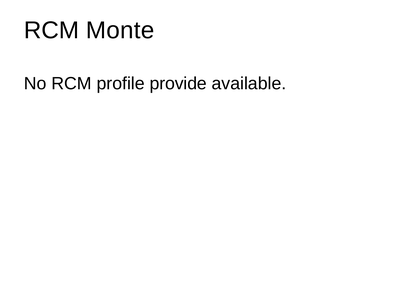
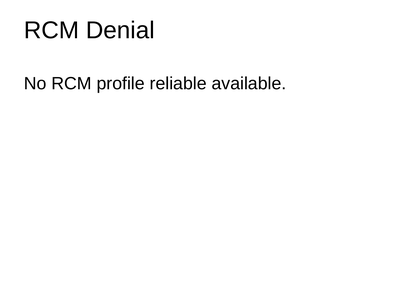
Monte: Monte -> Denial (120, 30)
provide: provide -> reliable (178, 83)
